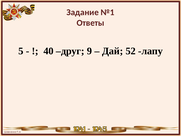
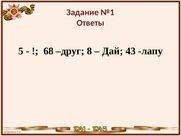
40: 40 -> 68 (48, 51)
9: 9 -> 8 (89, 51)
52: 52 -> 43 (131, 51)
